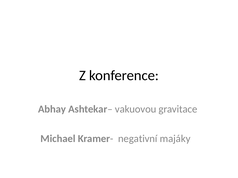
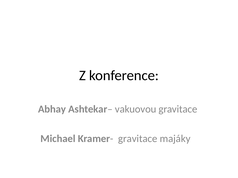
Kramer- negativní: negativní -> gravitace (138, 139)
